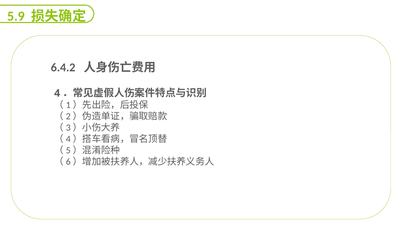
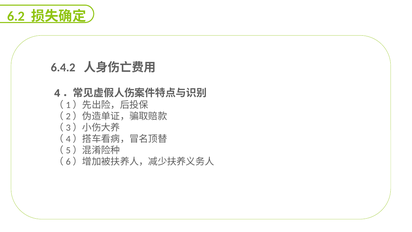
5.9: 5.9 -> 6.2 (16, 16)
